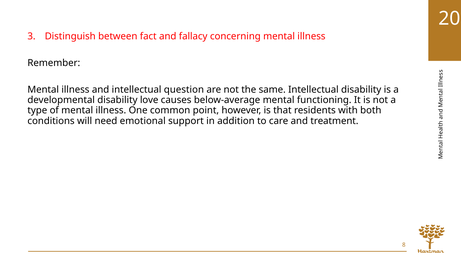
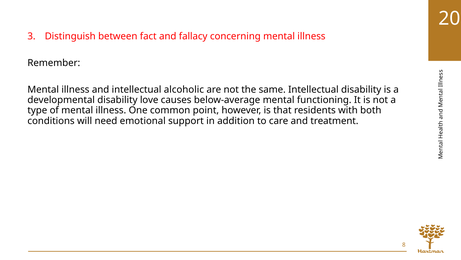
question: question -> alcoholic (184, 89)
